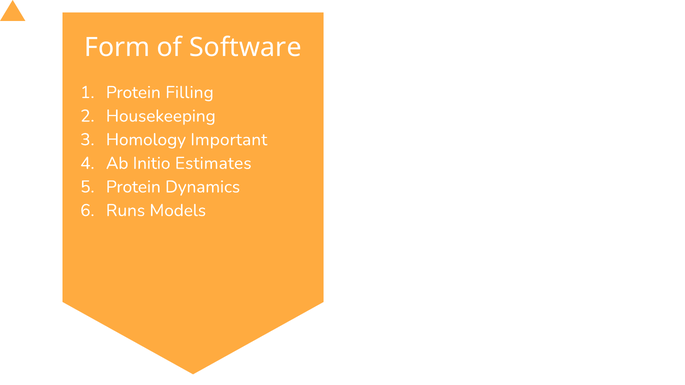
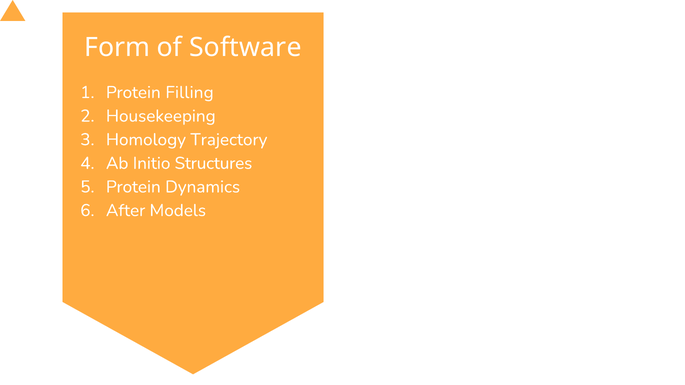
Important: Important -> Trajectory (229, 140)
Estimates: Estimates -> Structures (213, 163)
Runs: Runs -> After (126, 211)
